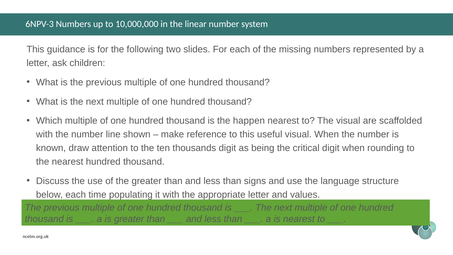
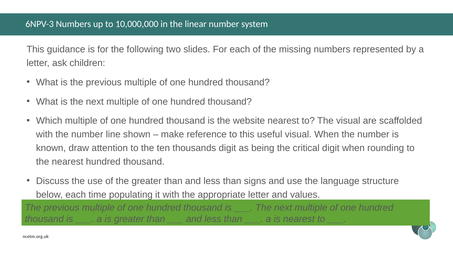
happen: happen -> website (249, 121)
